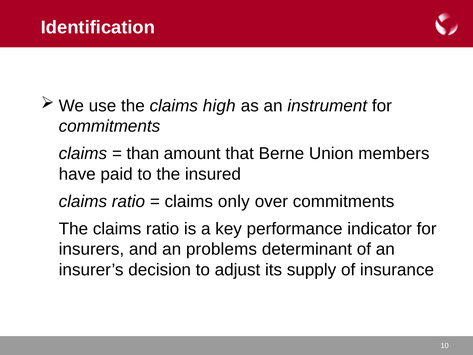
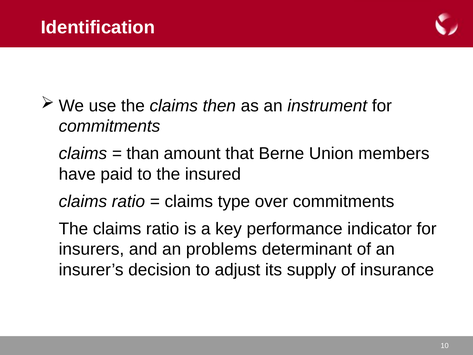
high: high -> then (219, 106)
only: only -> type (234, 201)
